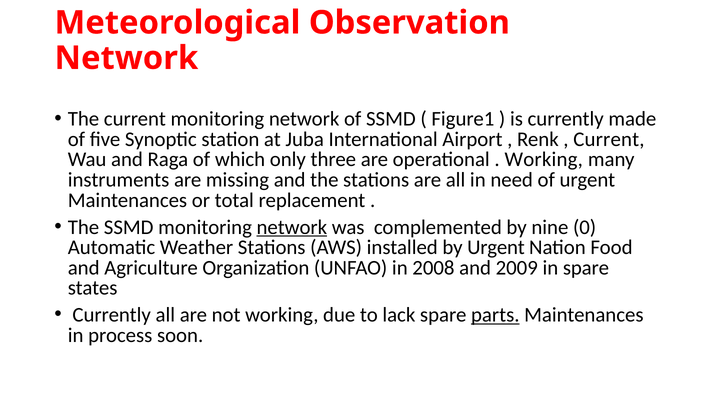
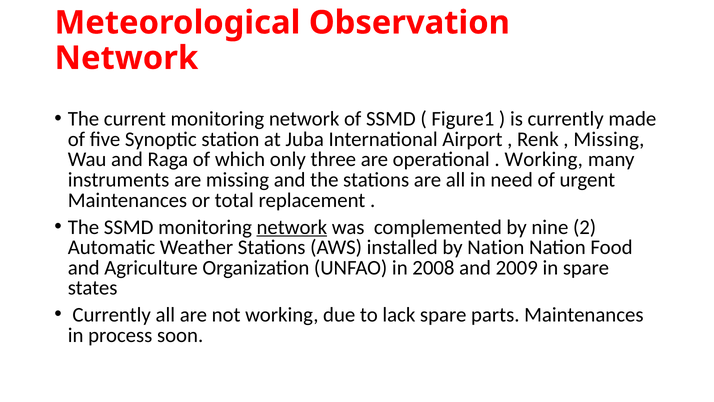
Current: Current -> Missing (609, 139)
0: 0 -> 2 (585, 227)
by Urgent: Urgent -> Nation (496, 247)
parts underline: present -> none (495, 315)
